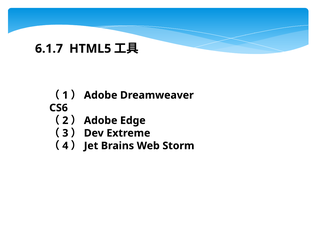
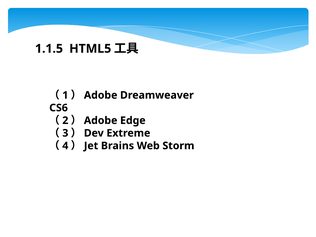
6.1.7: 6.1.7 -> 1.1.5 (49, 49)
